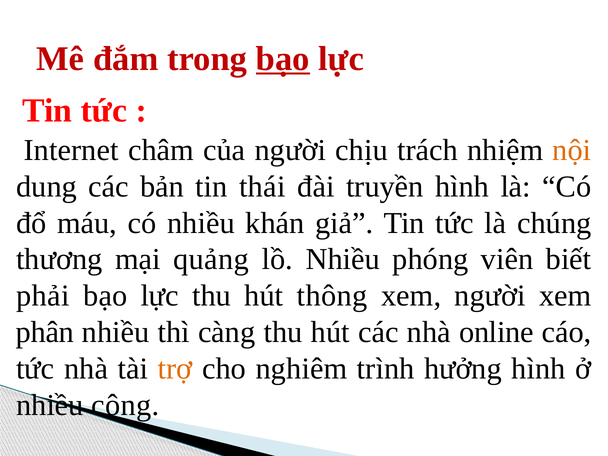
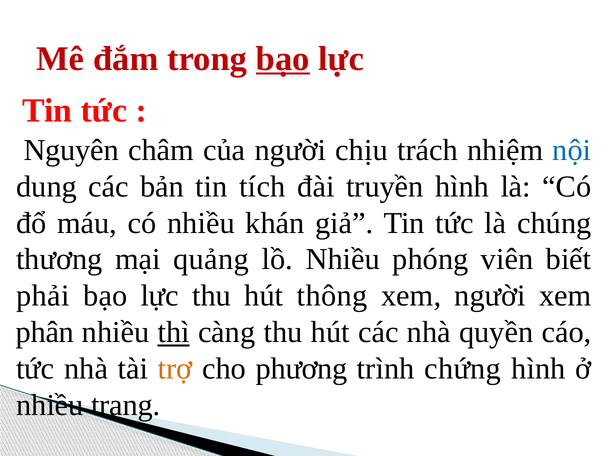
Internet: Internet -> Nguyên (71, 150)
nội colour: orange -> blue (572, 150)
thái: thái -> tích (262, 186)
thì underline: none -> present (174, 332)
online: online -> quyền (496, 332)
nghiêm: nghiêm -> phương (302, 369)
hưởng: hưởng -> chứng (463, 369)
cộng: cộng -> trang (126, 405)
